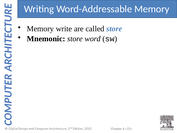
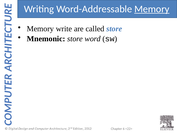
Memory underline: none -> present (152, 9)
